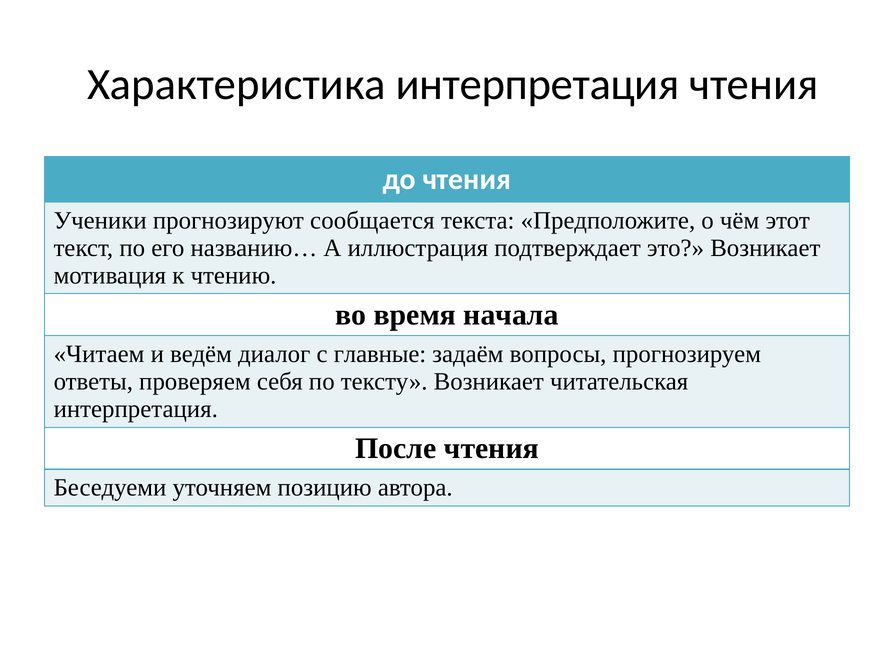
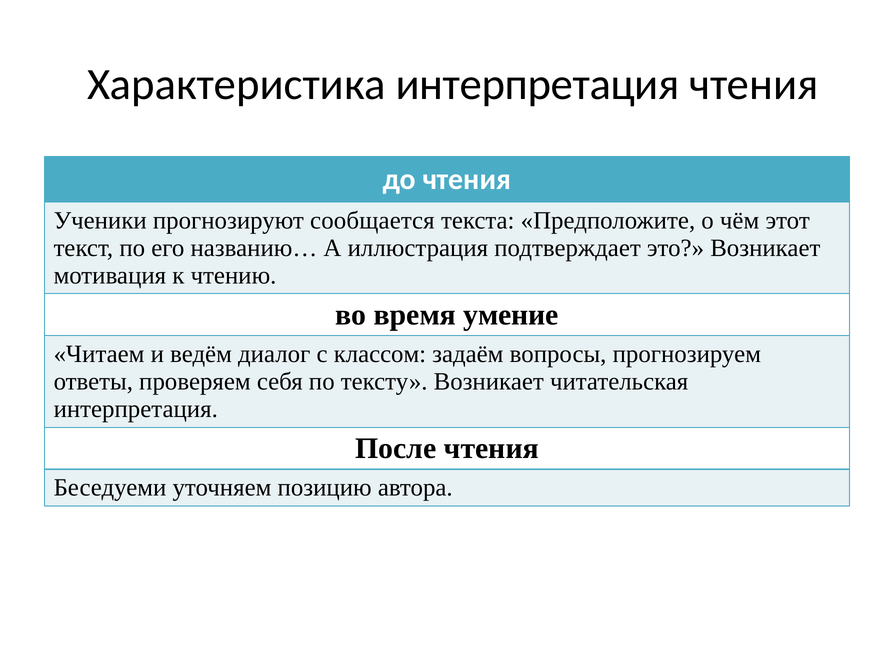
начала: начала -> умение (511, 315)
главные: главные -> классом (380, 354)
